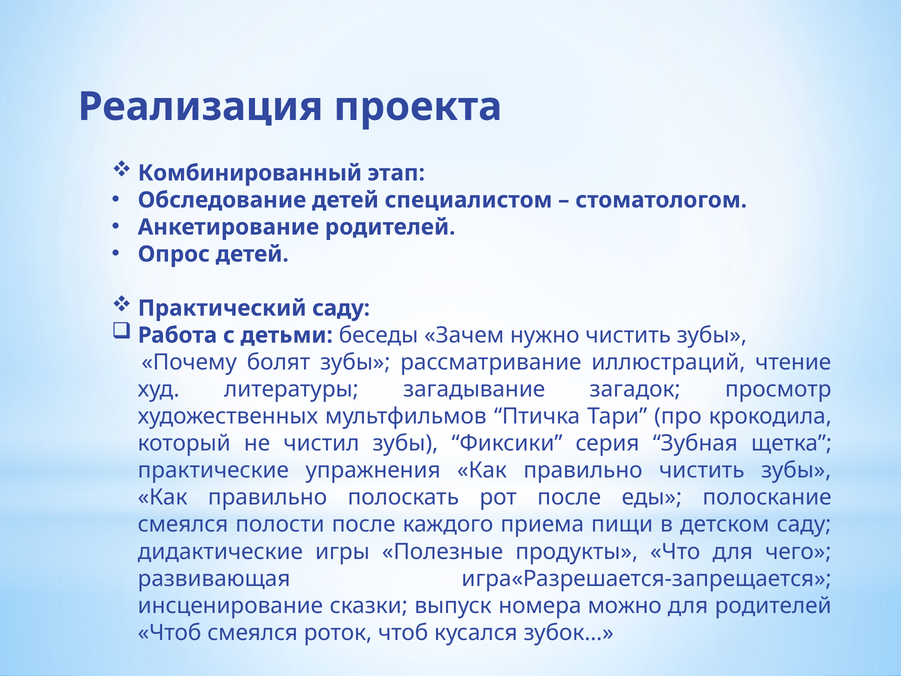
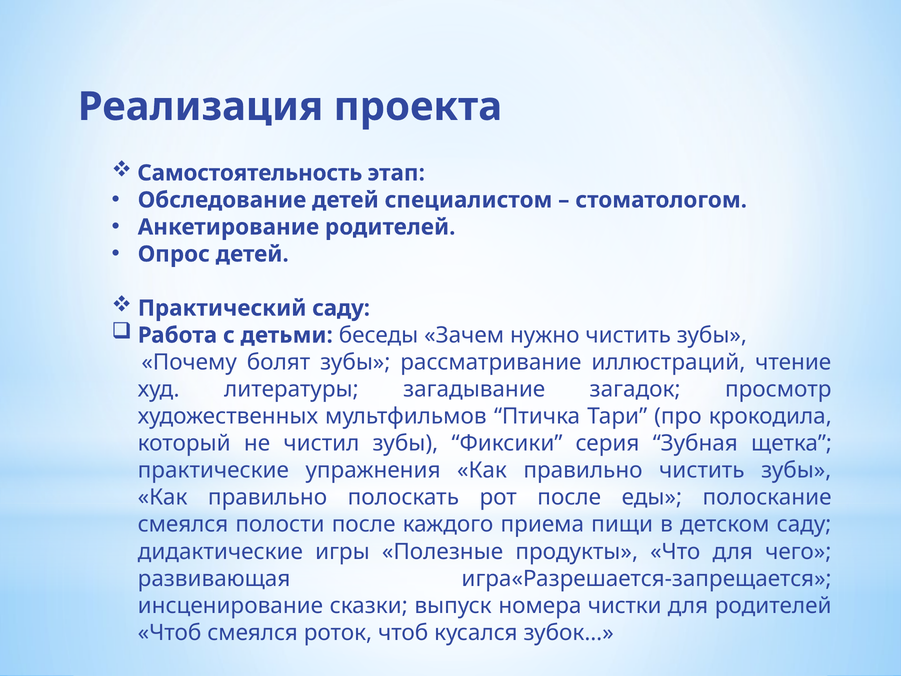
Комбинированный: Комбинированный -> Самостоятельность (250, 173)
можно: можно -> чистки (625, 605)
